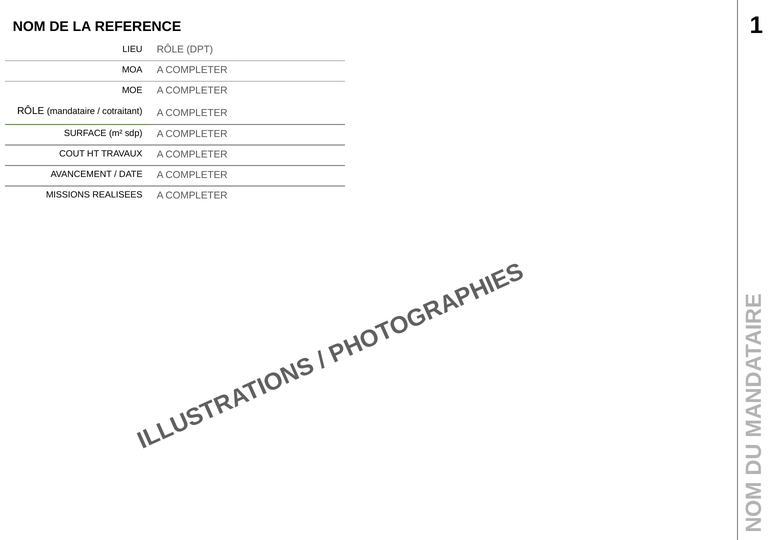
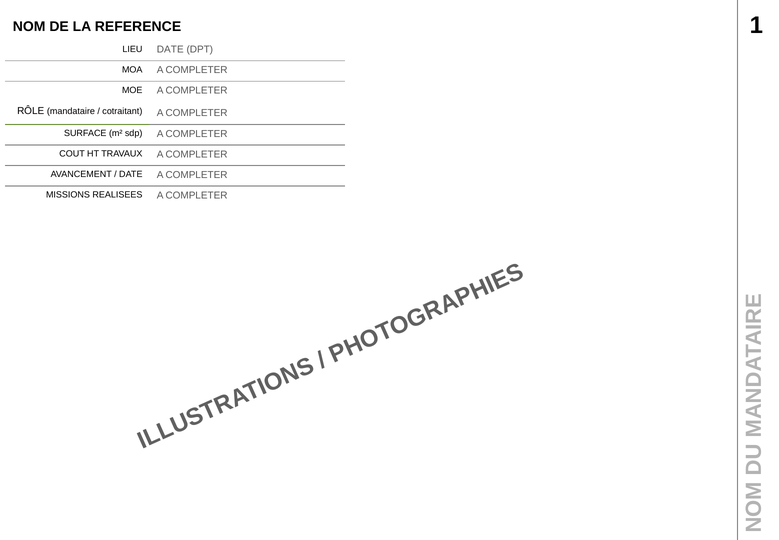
LIEU RÔLE: RÔLE -> DATE (170, 50)
